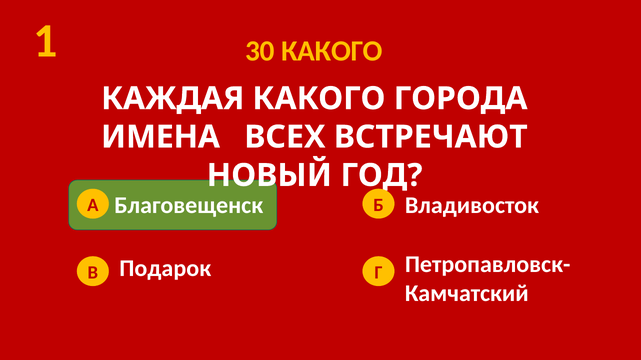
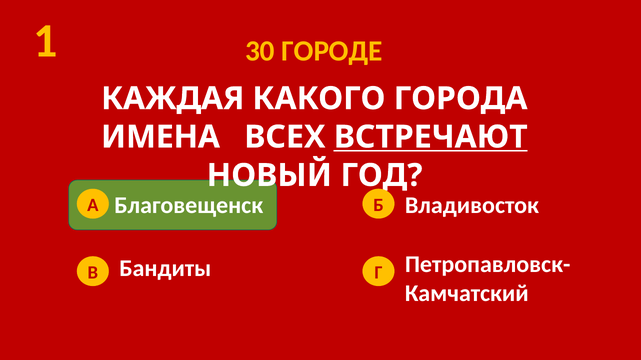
30 КАКОГО: КАКОГО -> ГОРОДЕ (332, 51)
ВСТРЕЧАЮТ underline: none -> present (431, 137)
Подарок: Подарок -> Бандиты (165, 269)
